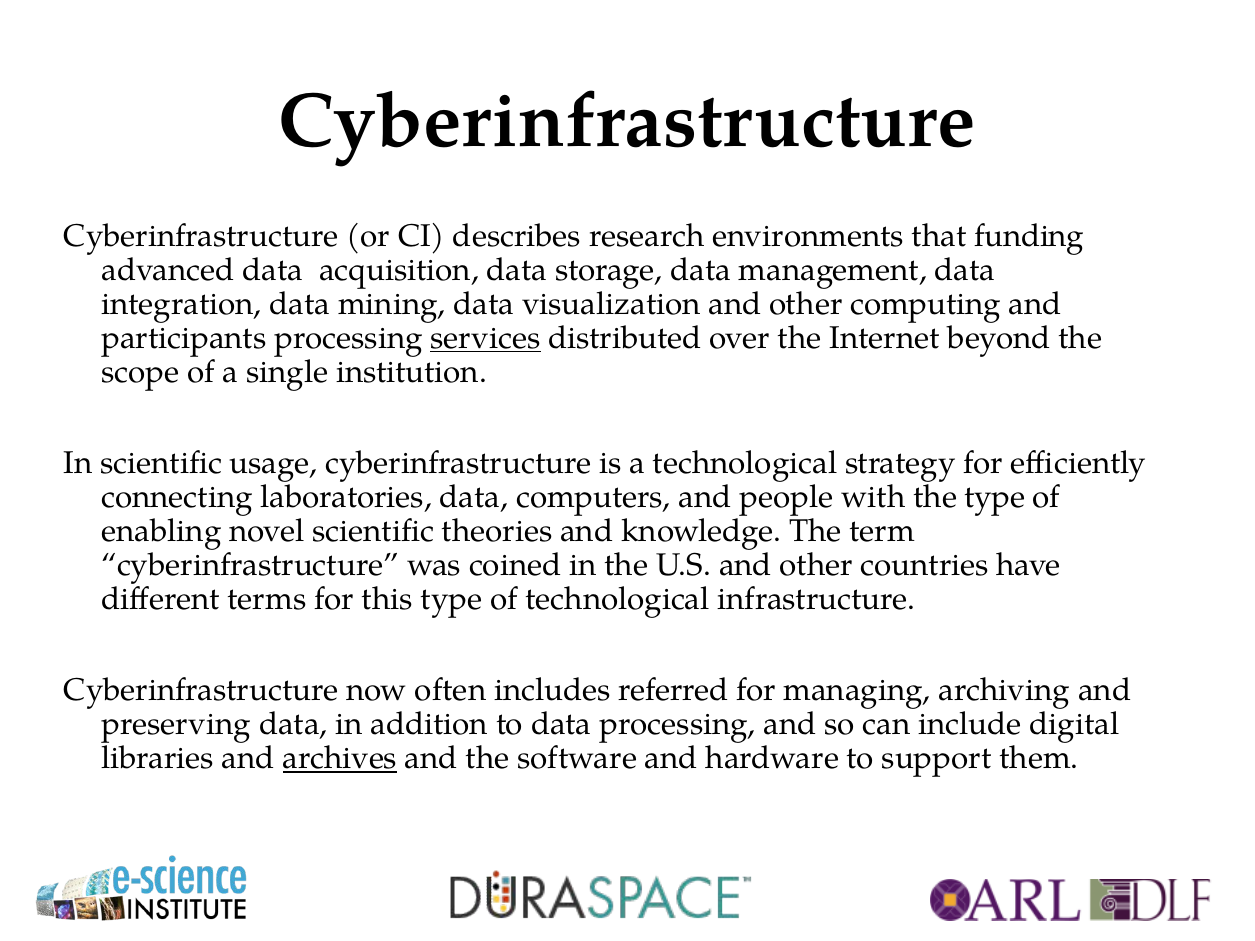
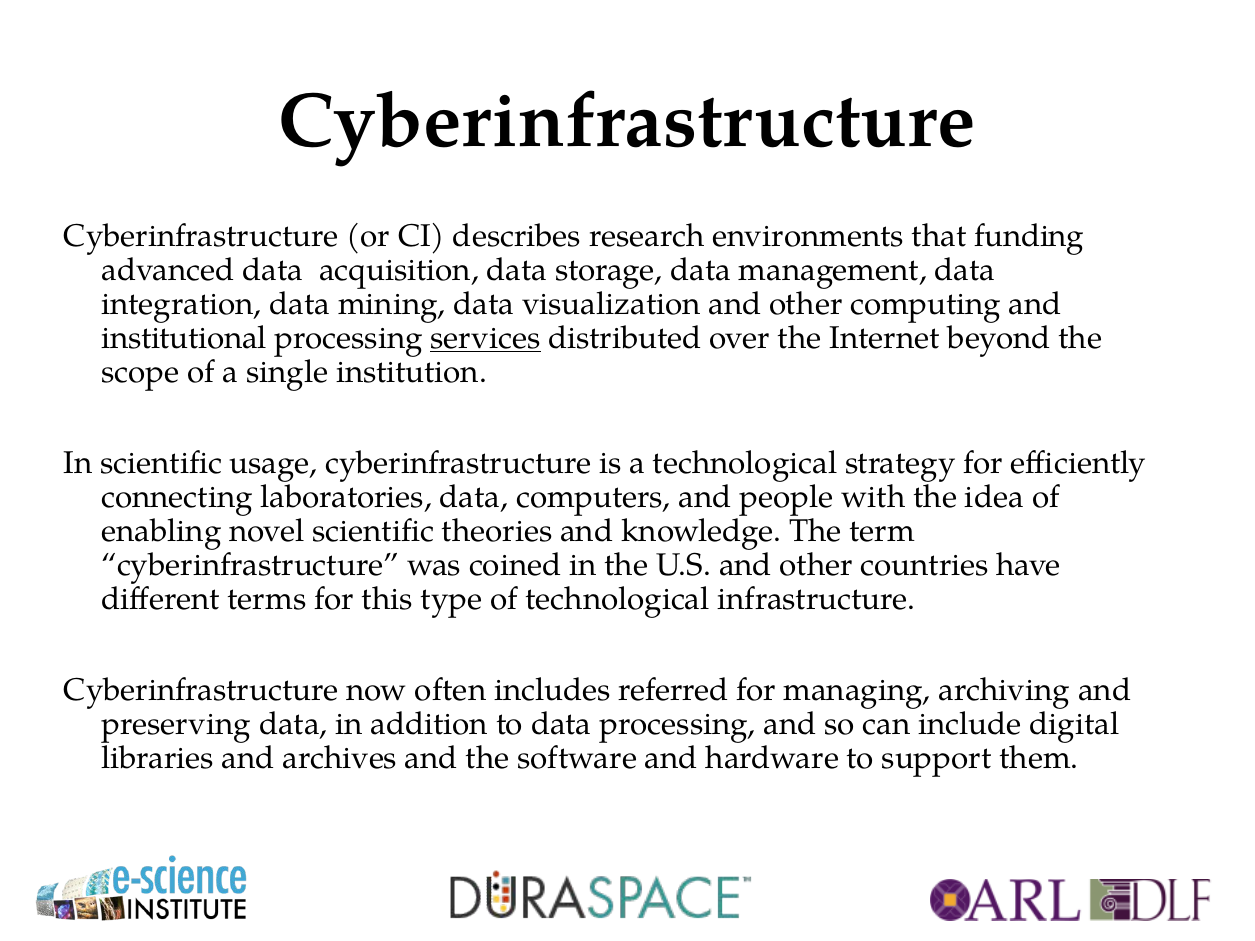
participants: participants -> institutional (184, 338)
the type: type -> idea (995, 498)
archives underline: present -> none (340, 759)
